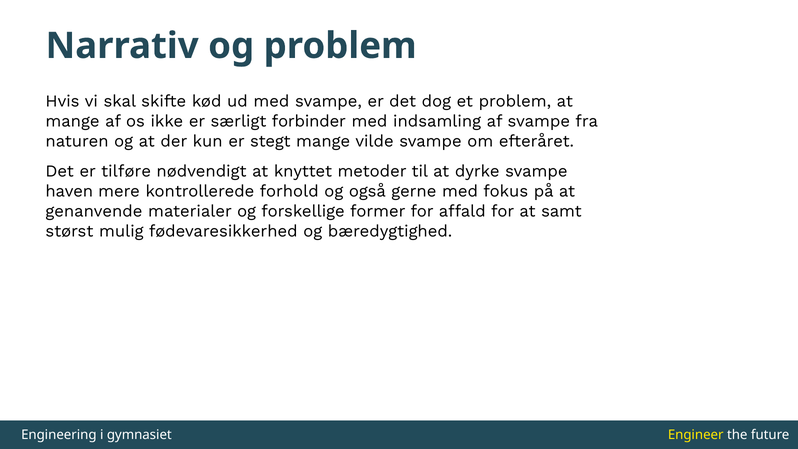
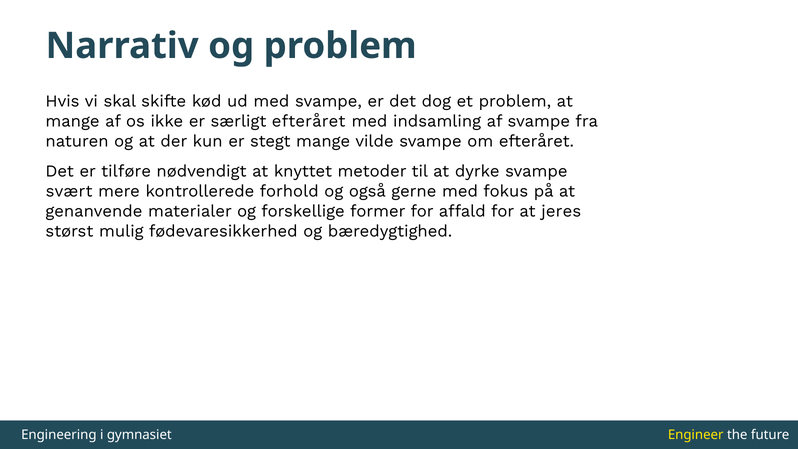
særligt forbinder: forbinder -> efteråret (309, 121)
haven: haven -> svært (69, 191)
samt: samt -> jeres (561, 211)
